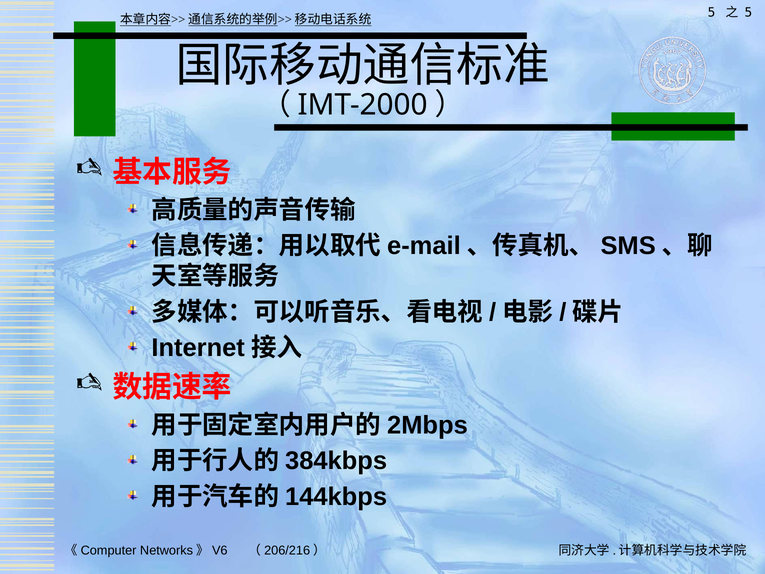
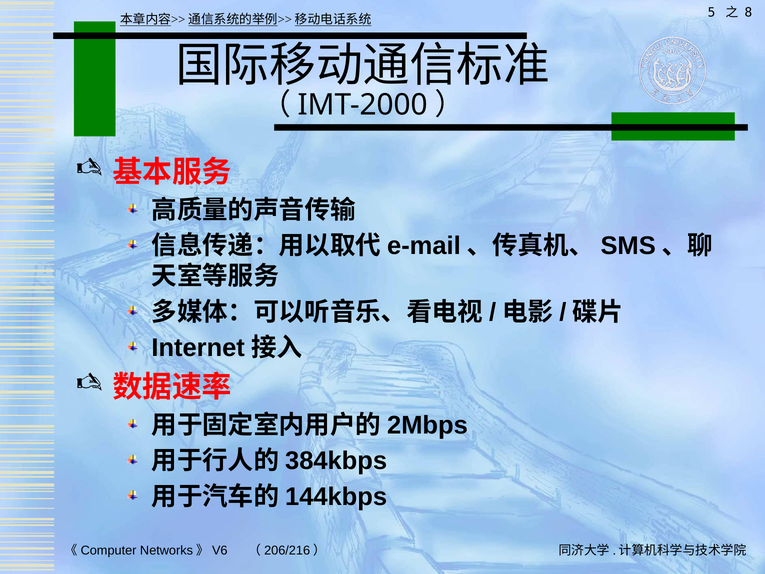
5: 5 -> 8 (748, 12)
